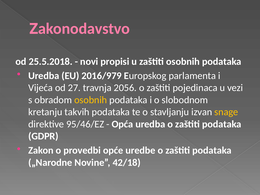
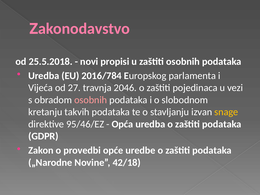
2016/979: 2016/979 -> 2016/784 (102, 76)
2056: 2056 -> 2046 (125, 88)
osobnih colour: yellow -> pink (91, 100)
